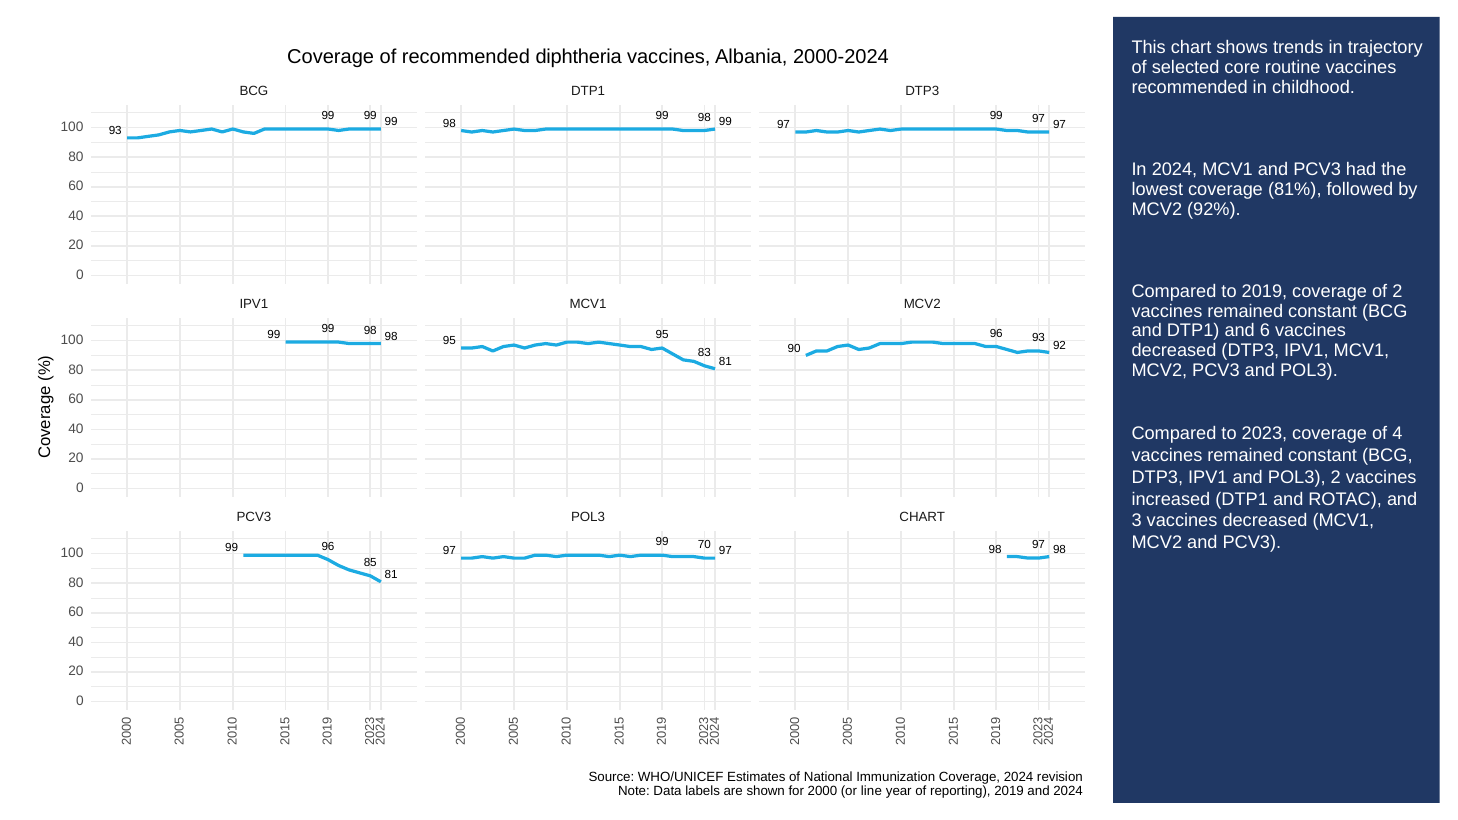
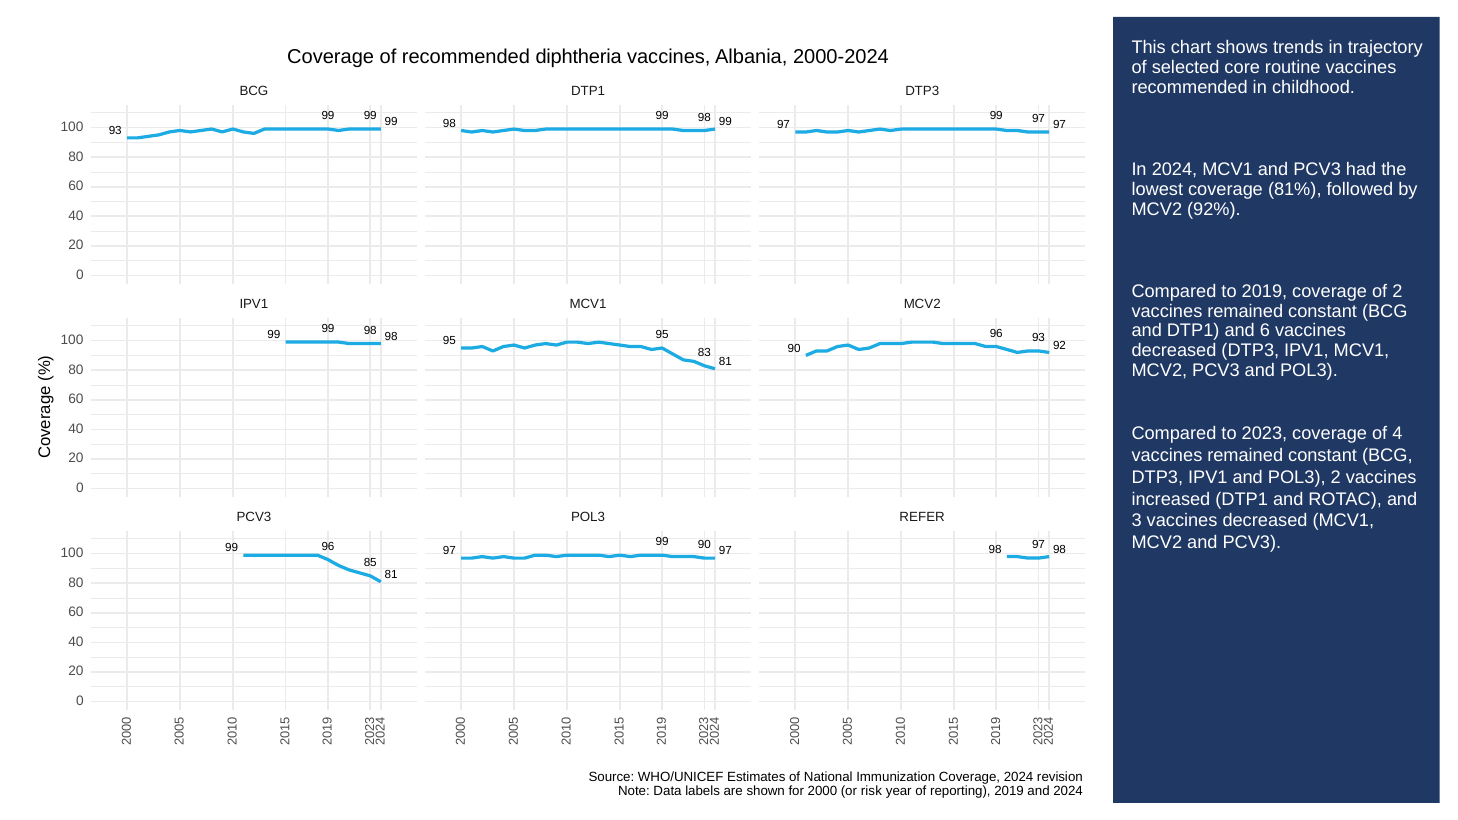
POL3 CHART: CHART -> REFER (922, 517)
99 70: 70 -> 90 (704, 545)
line: line -> risk (871, 791)
